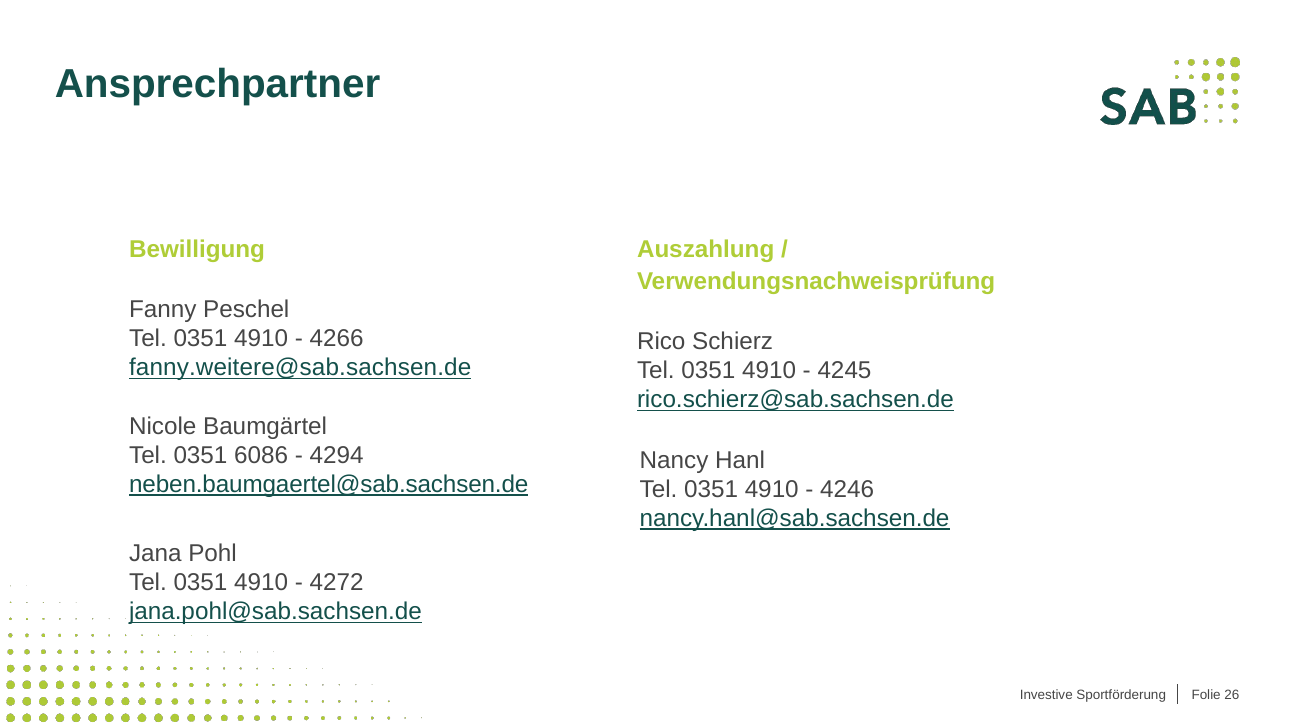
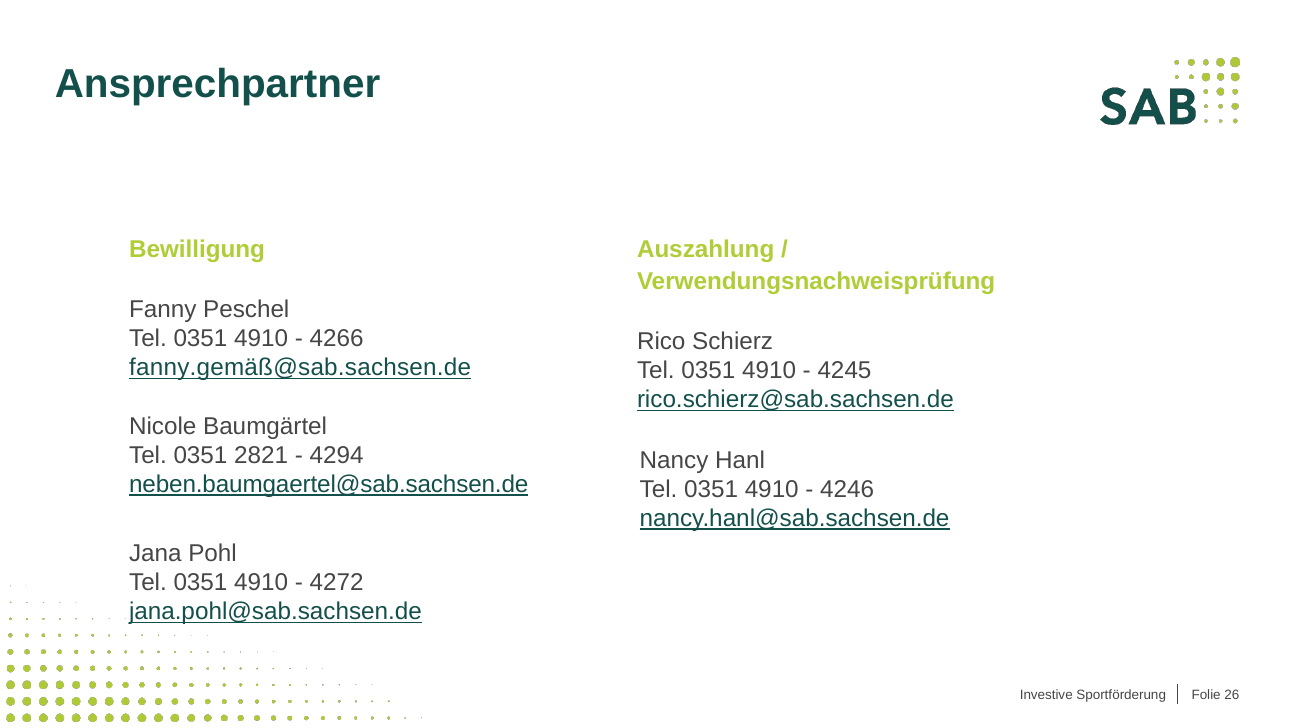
fanny.weitere@sab.sachsen.de: fanny.weitere@sab.sachsen.de -> fanny.gemäß@sab.sachsen.de (300, 368)
6086: 6086 -> 2821 (261, 455)
